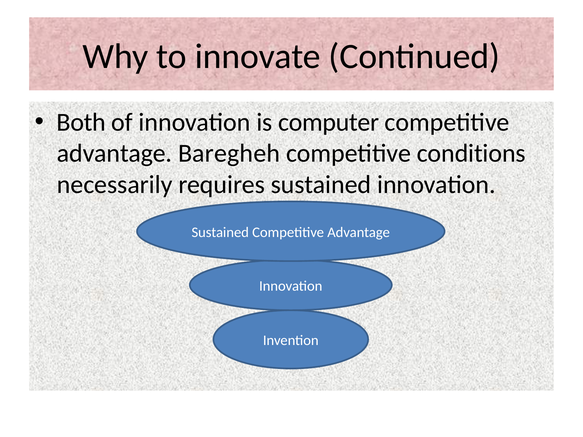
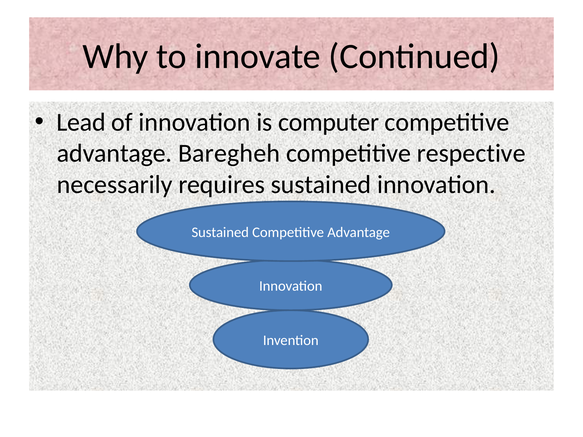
Both: Both -> Lead (81, 122)
conditions: conditions -> respective (471, 153)
